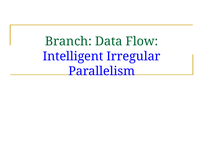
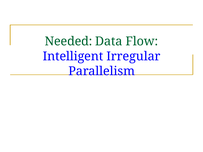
Branch: Branch -> Needed (69, 41)
